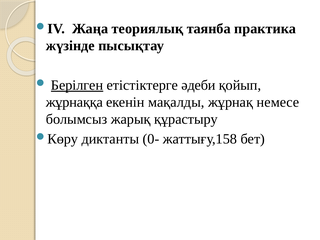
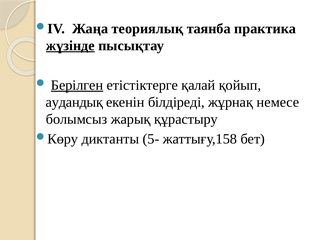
жүзінде underline: none -> present (70, 46)
әдеби: әдеби -> қалай (198, 85)
жұрнаққа: жұрнаққа -> аудандық (74, 102)
мақалды: мақалды -> білдіреді (176, 102)
0-: 0- -> 5- (151, 139)
